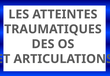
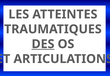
DES underline: none -> present (43, 44)
